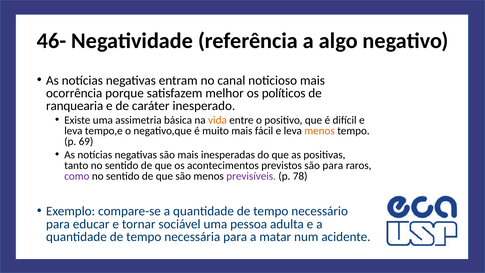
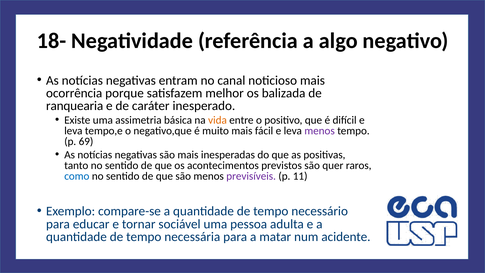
46-: 46- -> 18- (52, 41)
políticos: políticos -> balizada (284, 93)
menos colour: orange -> purple (320, 131)
são para: para -> quer (333, 165)
como colour: purple -> blue (77, 176)
78: 78 -> 11 (300, 176)
